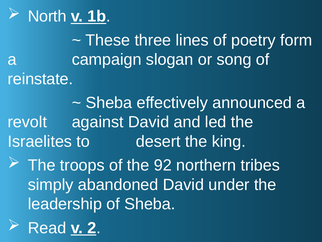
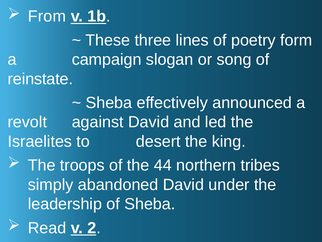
North: North -> From (47, 16)
92: 92 -> 44 (163, 165)
